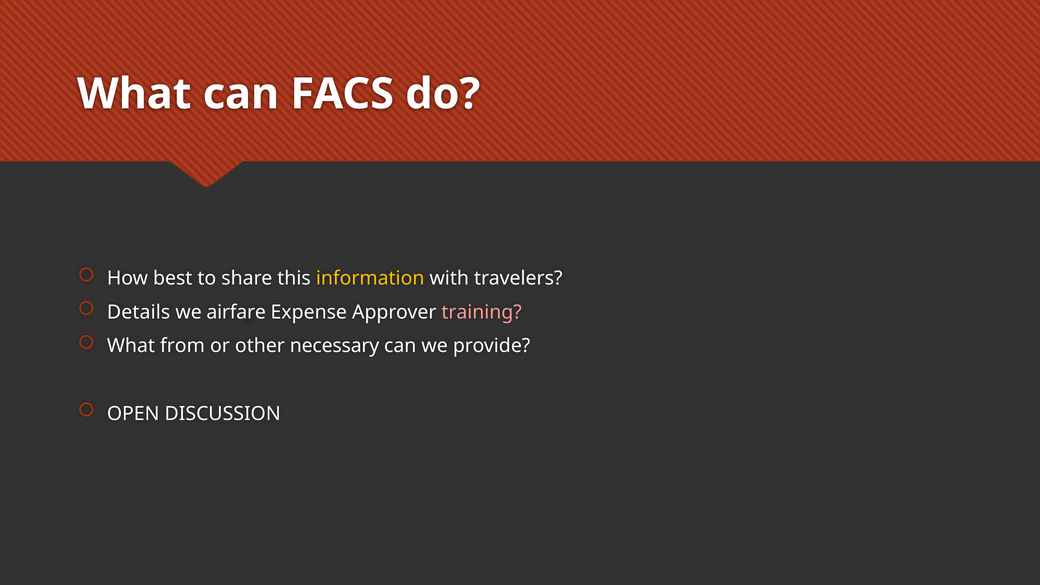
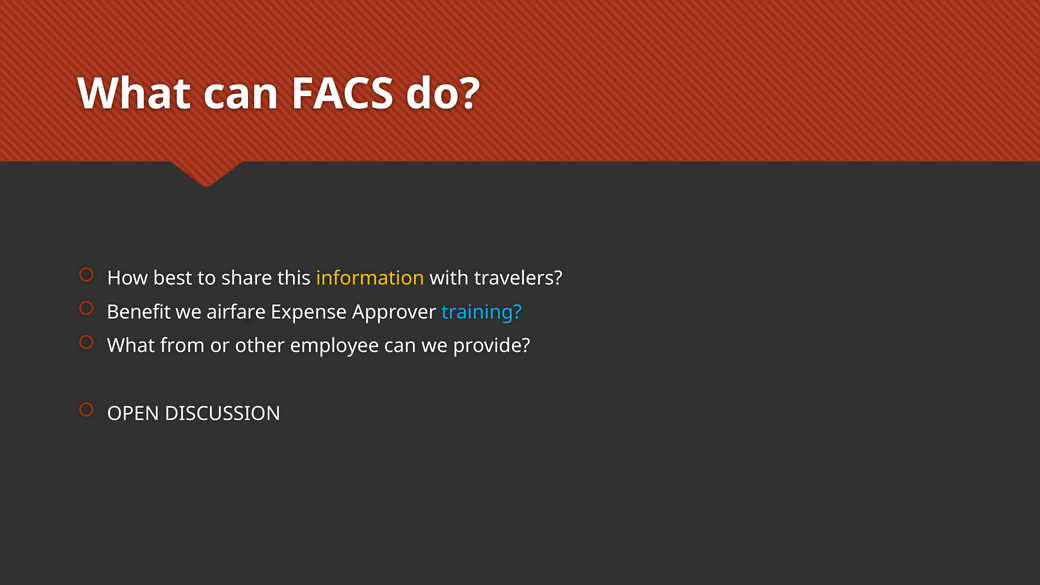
Details: Details -> Benefit (139, 312)
training colour: pink -> light blue (482, 312)
necessary: necessary -> employee (335, 346)
